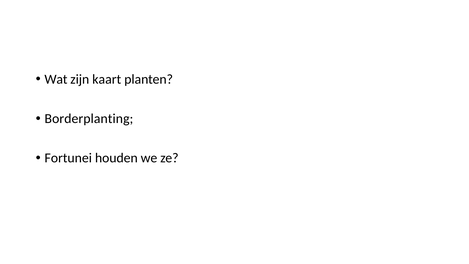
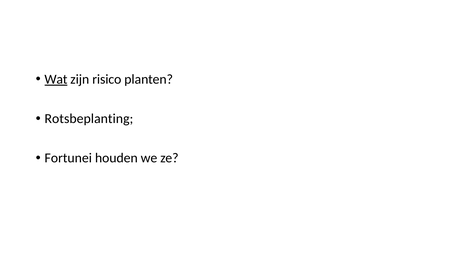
Wat underline: none -> present (56, 79)
kaart: kaart -> risico (107, 79)
Borderplanting: Borderplanting -> Rotsbeplanting (89, 119)
